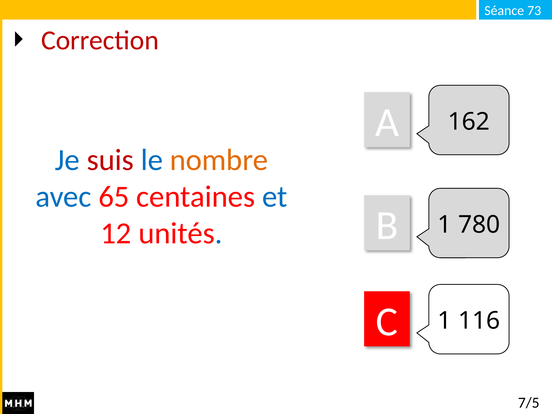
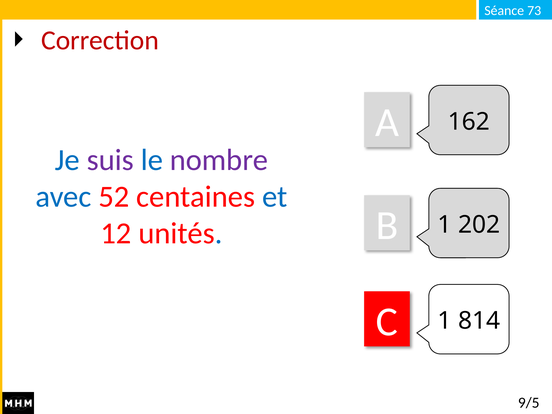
suis colour: red -> purple (110, 160)
nombre colour: orange -> purple (219, 160)
65: 65 -> 52 (114, 197)
780: 780 -> 202 (479, 225)
116: 116 -> 814 (479, 321)
7/5: 7/5 -> 9/5 (529, 403)
